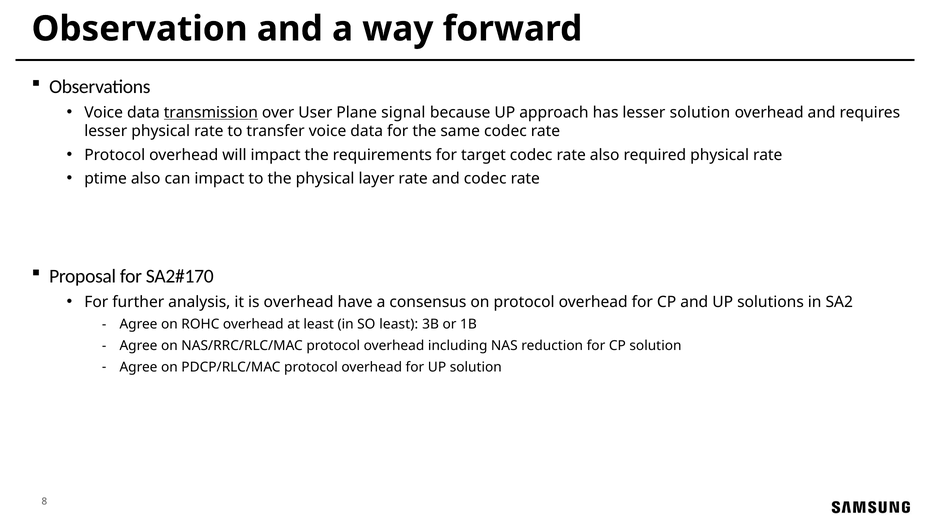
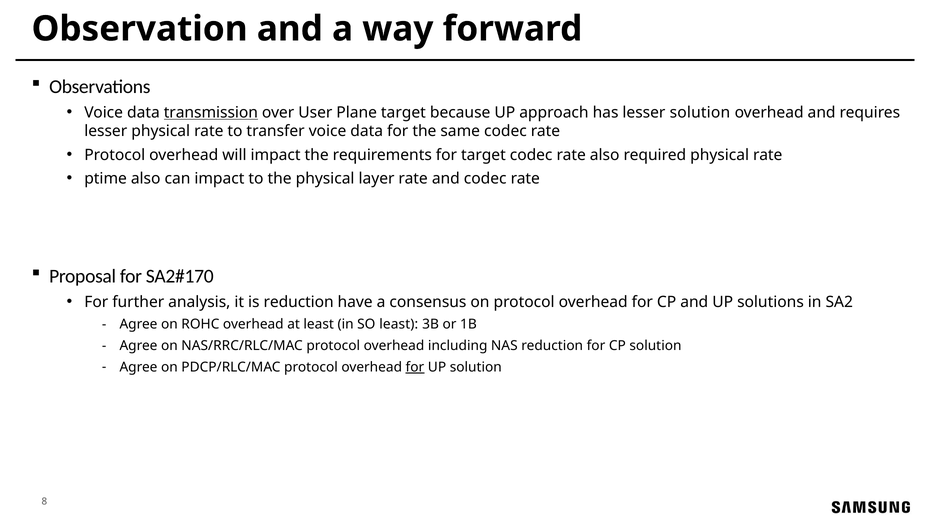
Plane signal: signal -> target (403, 112)
is overhead: overhead -> reduction (299, 302)
for underline: none -> present (415, 367)
